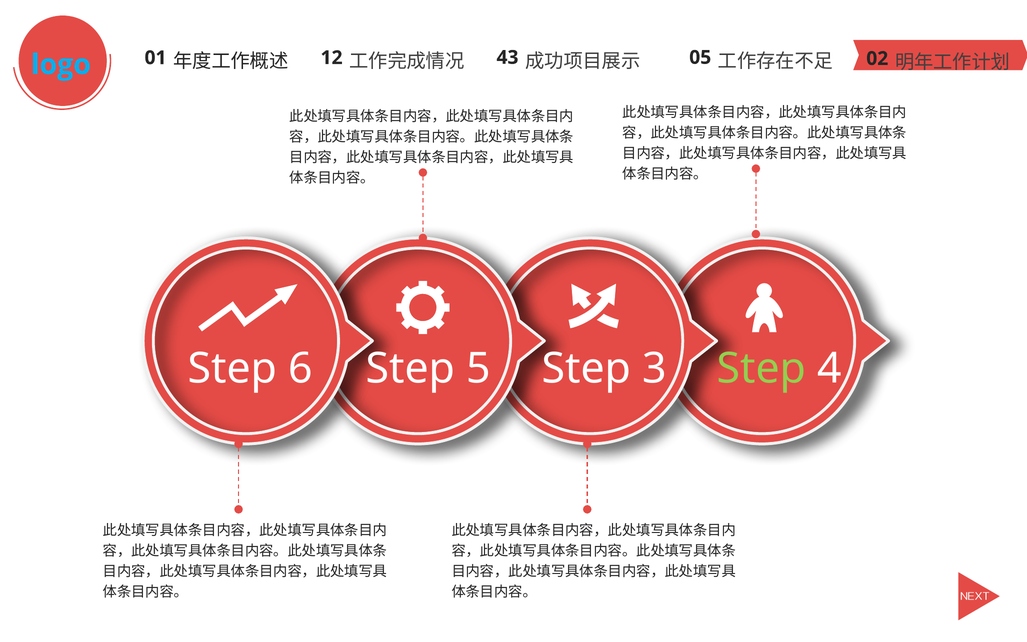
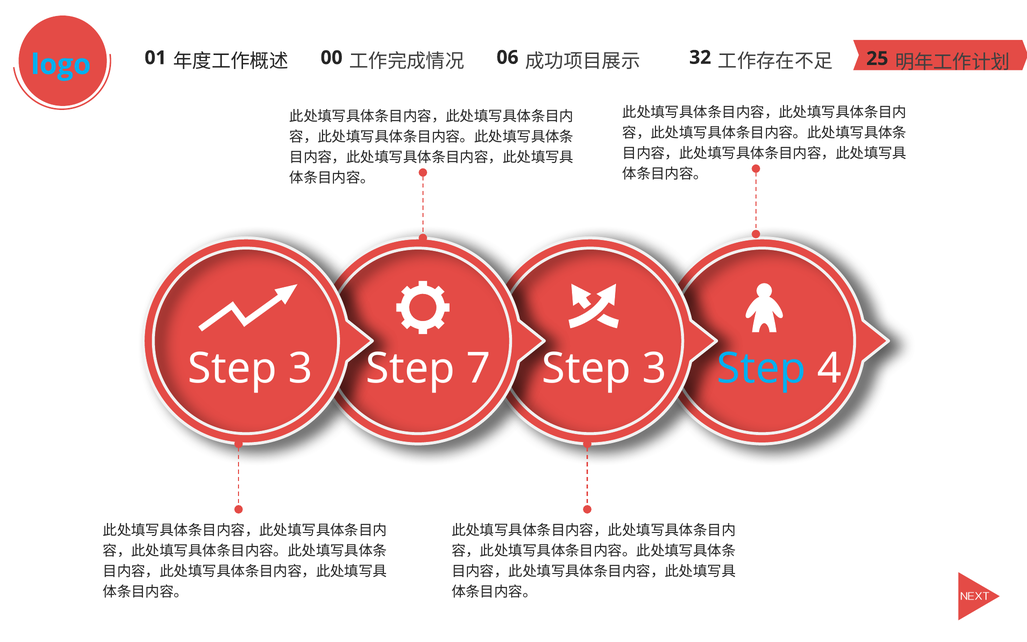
12: 12 -> 00 (332, 58)
43: 43 -> 06 (508, 57)
05: 05 -> 32 (700, 57)
02: 02 -> 25 (877, 59)
6: 6 -> 3 (301, 369)
5: 5 -> 7 (479, 369)
Step colour: light green -> light blue (761, 369)
